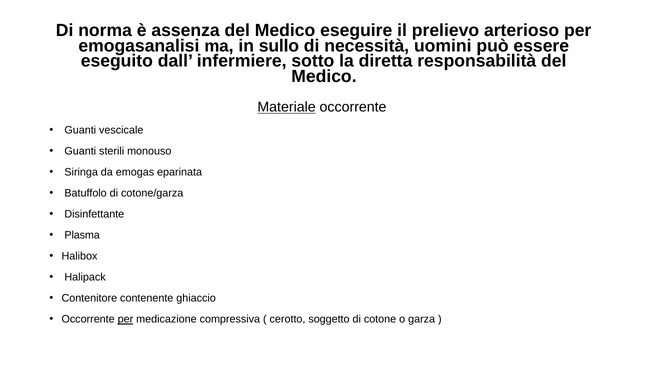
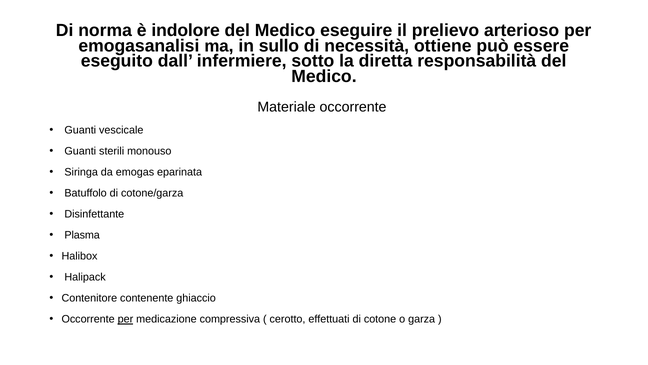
assenza: assenza -> indolore (186, 31)
uomini: uomini -> ottiene (443, 46)
Materiale underline: present -> none (287, 107)
soggetto: soggetto -> effettuati (329, 319)
